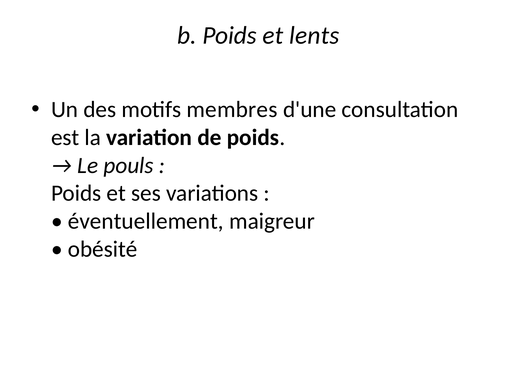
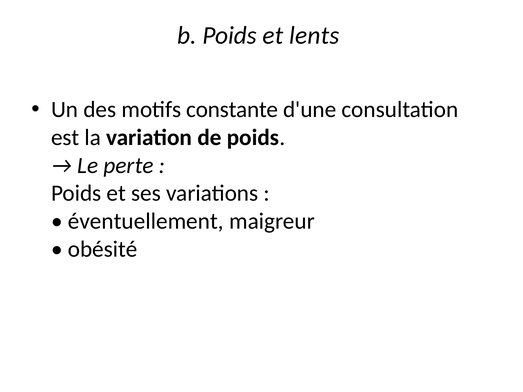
membres: membres -> constante (232, 110)
pouls: pouls -> perte (129, 166)
